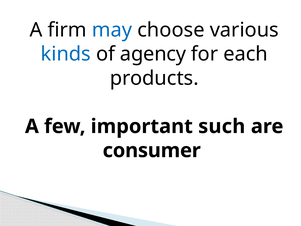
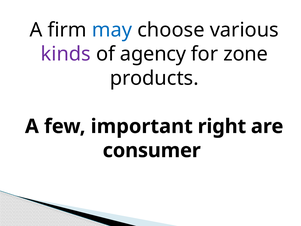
kinds colour: blue -> purple (66, 54)
each: each -> zone (246, 54)
such: such -> right (222, 126)
